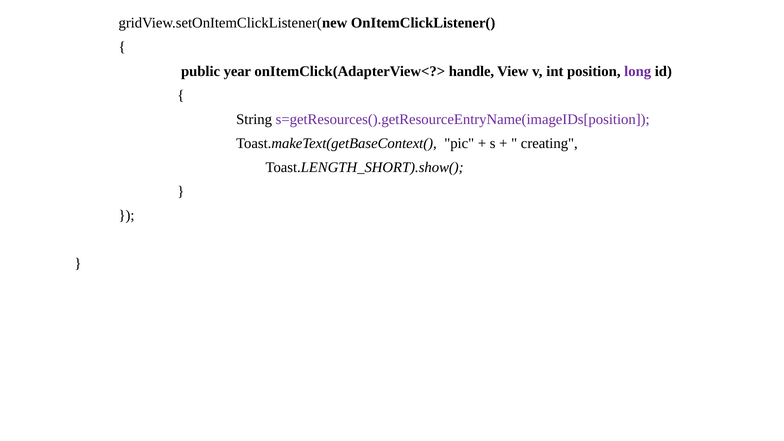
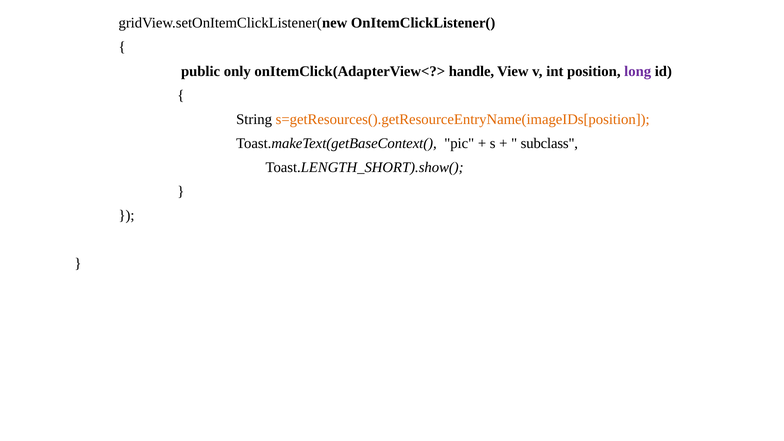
year: year -> only (237, 71)
s=getResources().getResourceEntryName(imageIDs[position colour: purple -> orange (463, 119)
creating: creating -> subclass (549, 143)
